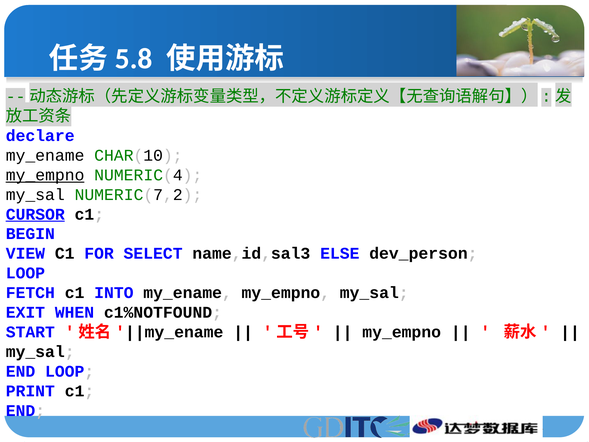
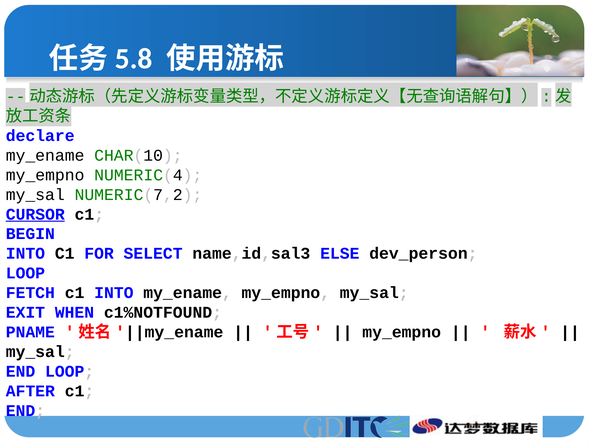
my_empno underline: present -> none (45, 175)
VIEW: VIEW -> INTO (25, 253)
START: START -> PNAME (30, 332)
PRINT: PRINT -> AFTER (30, 391)
